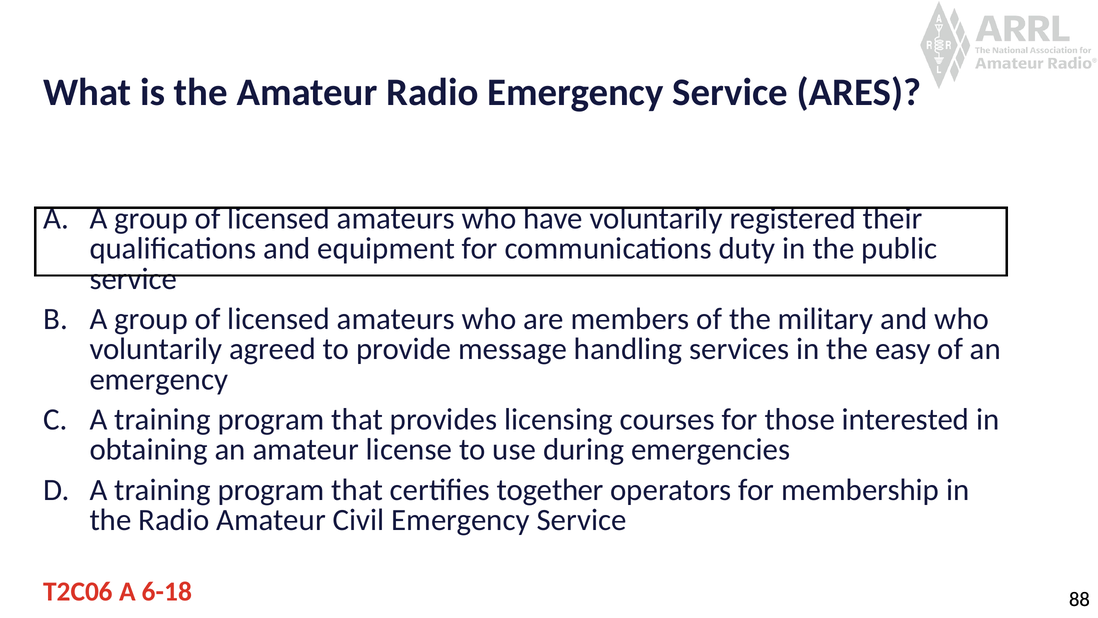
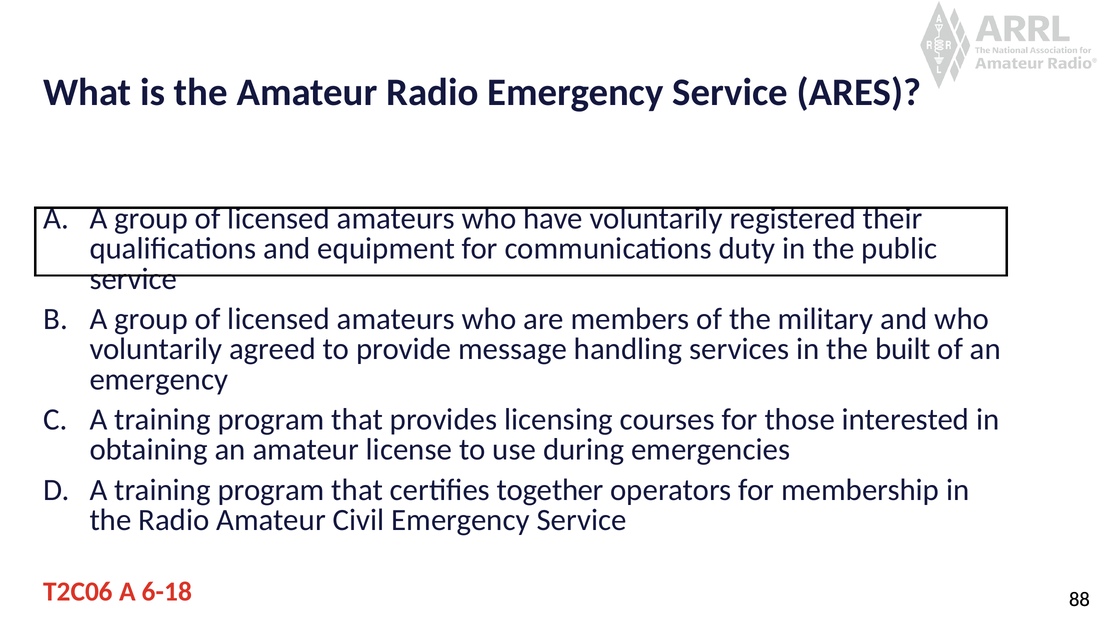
easy: easy -> built (903, 349)
